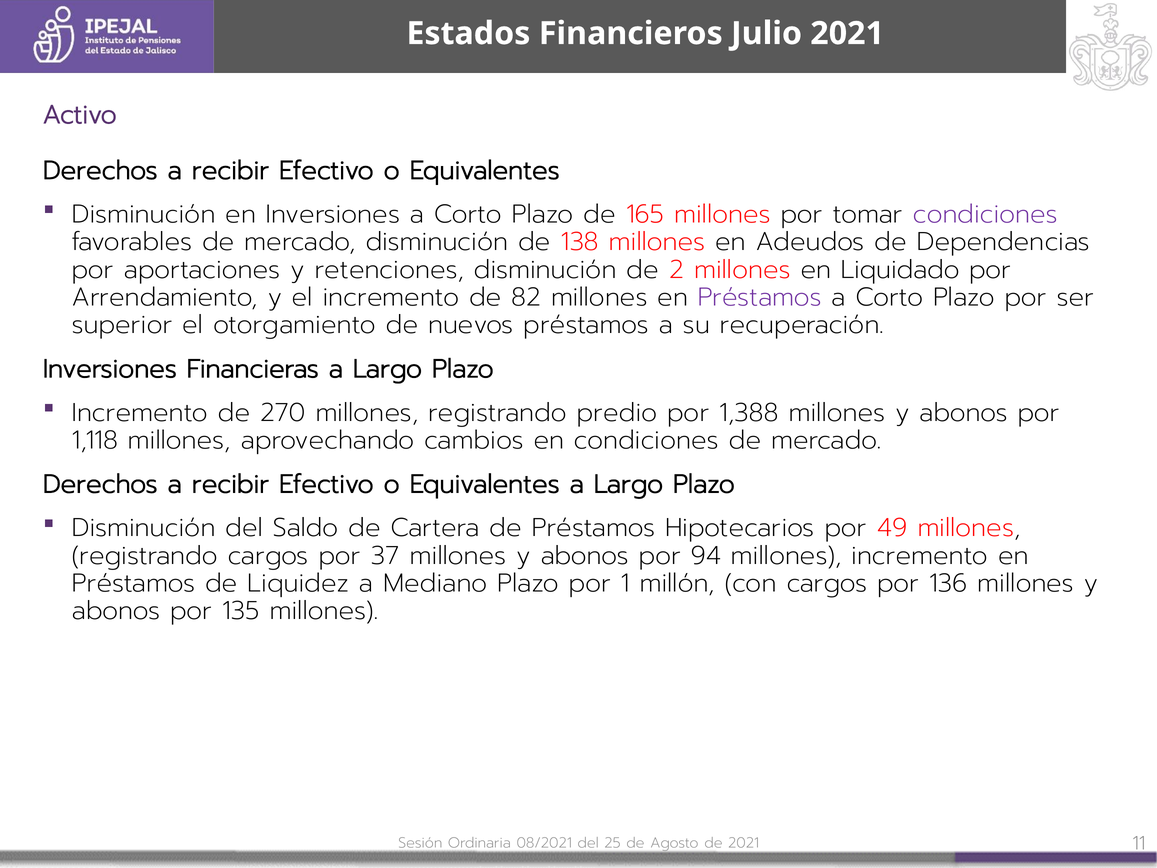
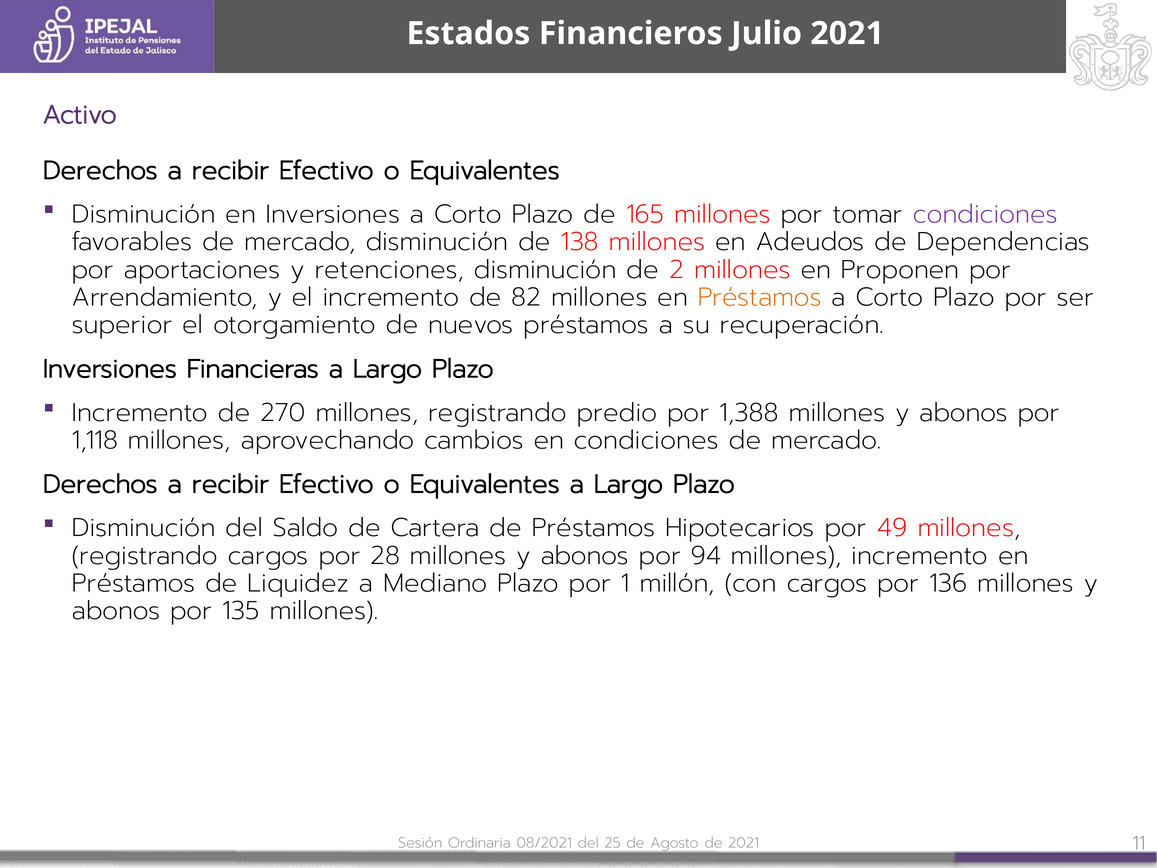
Liquidado: Liquidado -> Proponen (900, 270)
Préstamos colour: purple -> orange (760, 297)
37: 37 -> 28 (385, 555)
